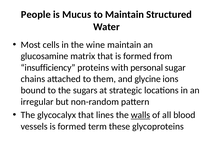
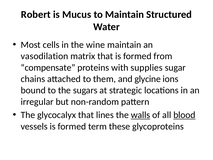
People: People -> Robert (36, 14)
glucosamine: glucosamine -> vasodilation (44, 56)
insufficiency: insufficiency -> compensate (48, 67)
personal: personal -> supplies (147, 67)
blood underline: none -> present (184, 115)
